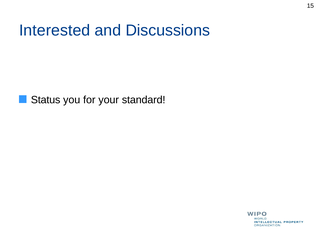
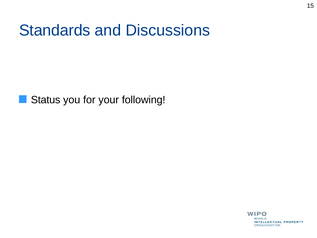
Interested: Interested -> Standards (55, 30)
standard: standard -> following (144, 100)
